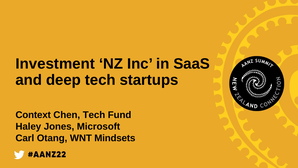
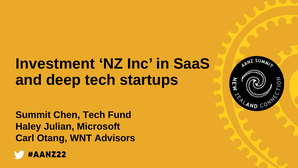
Context: Context -> Summit (33, 115)
Jones: Jones -> Julian (59, 126)
Mindsets: Mindsets -> Advisors (115, 138)
